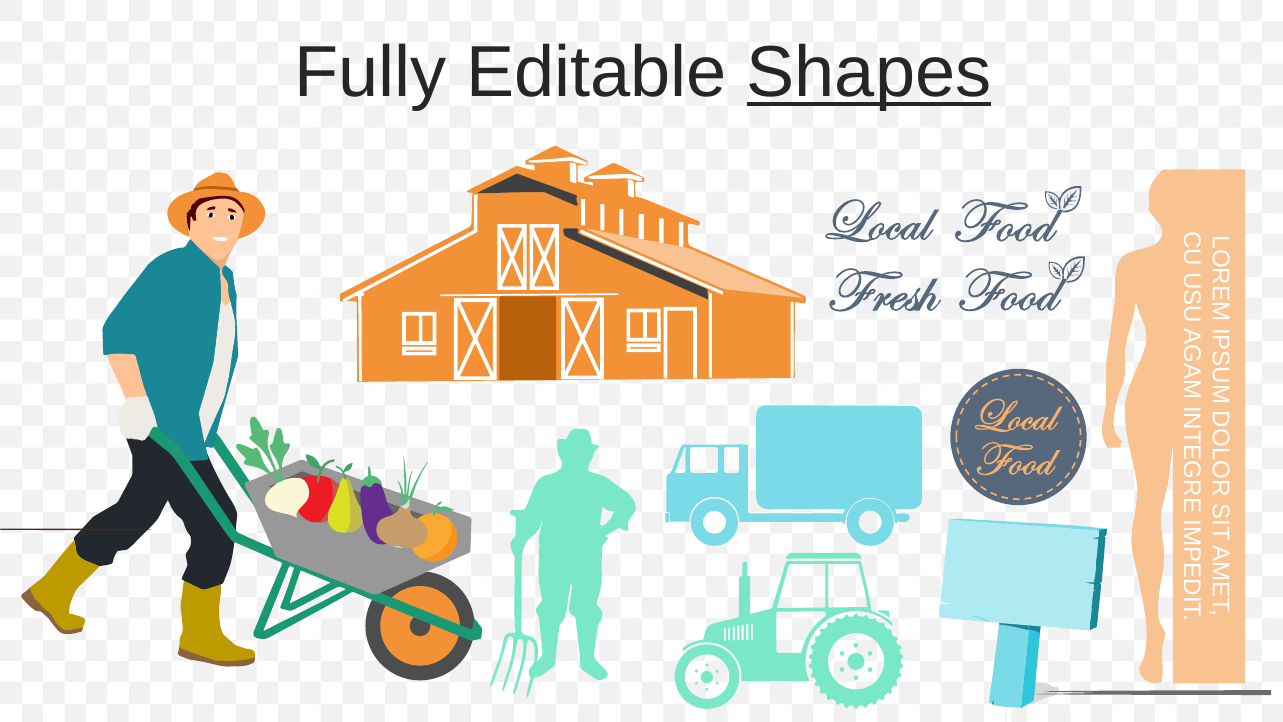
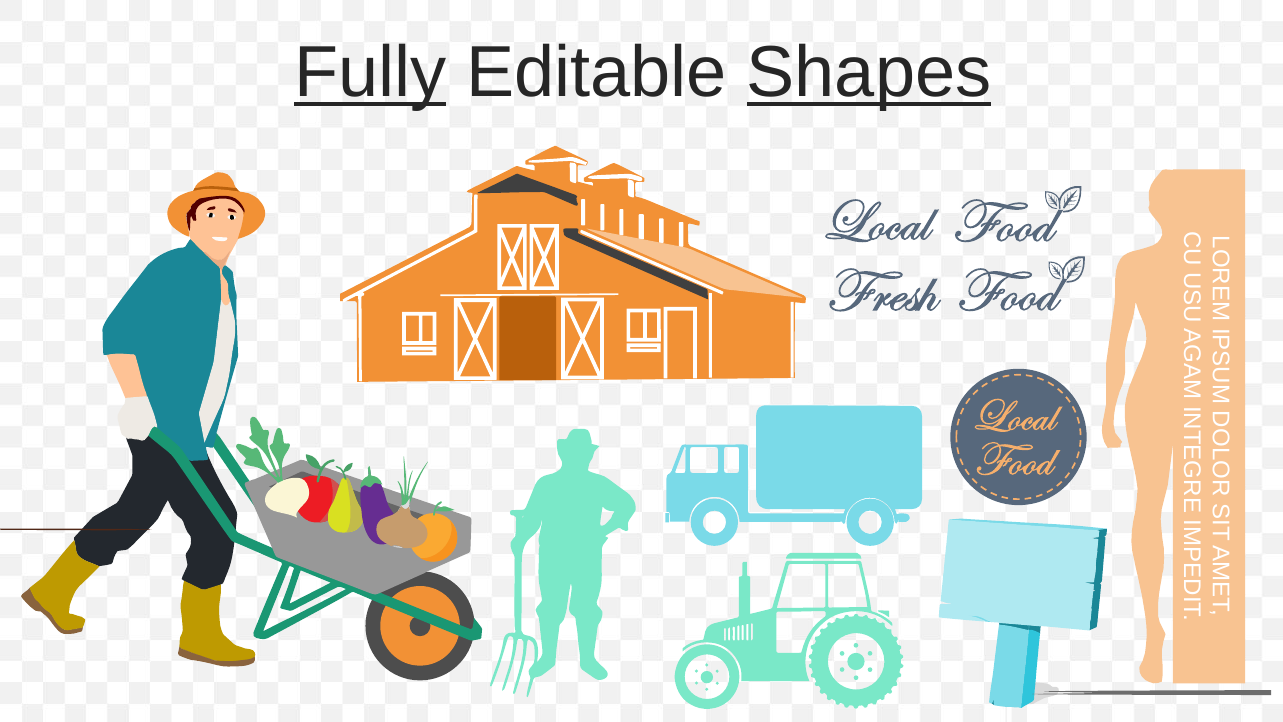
Fully underline: none -> present (370, 73)
